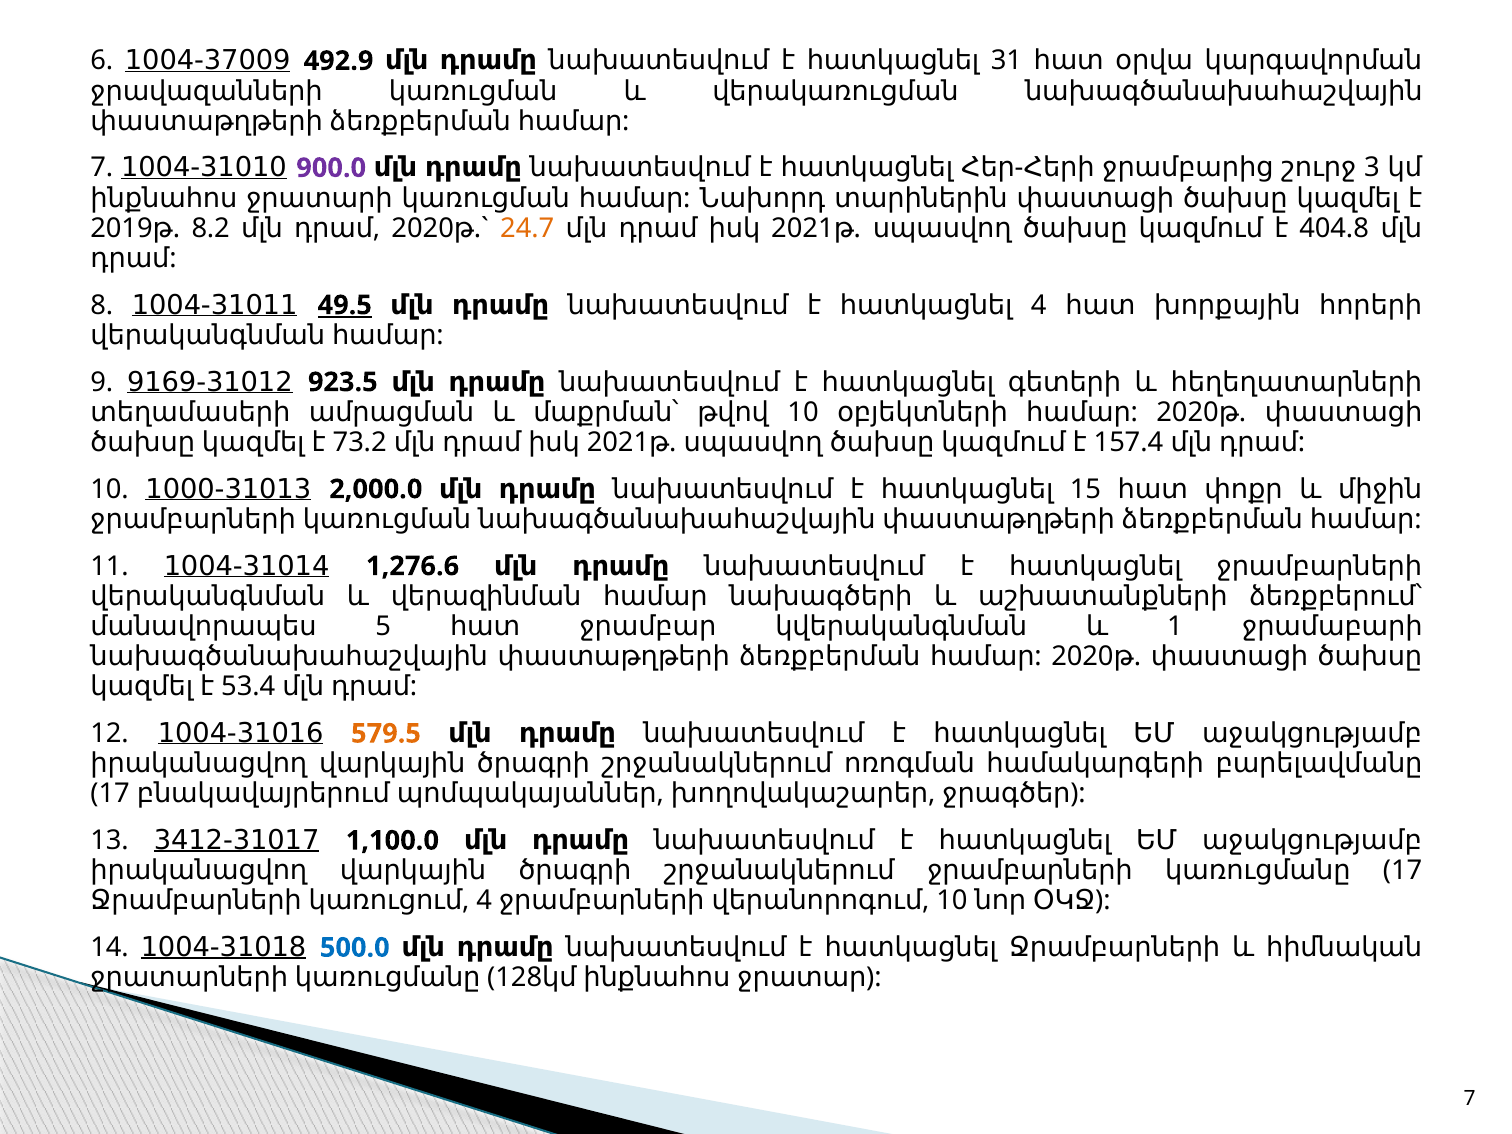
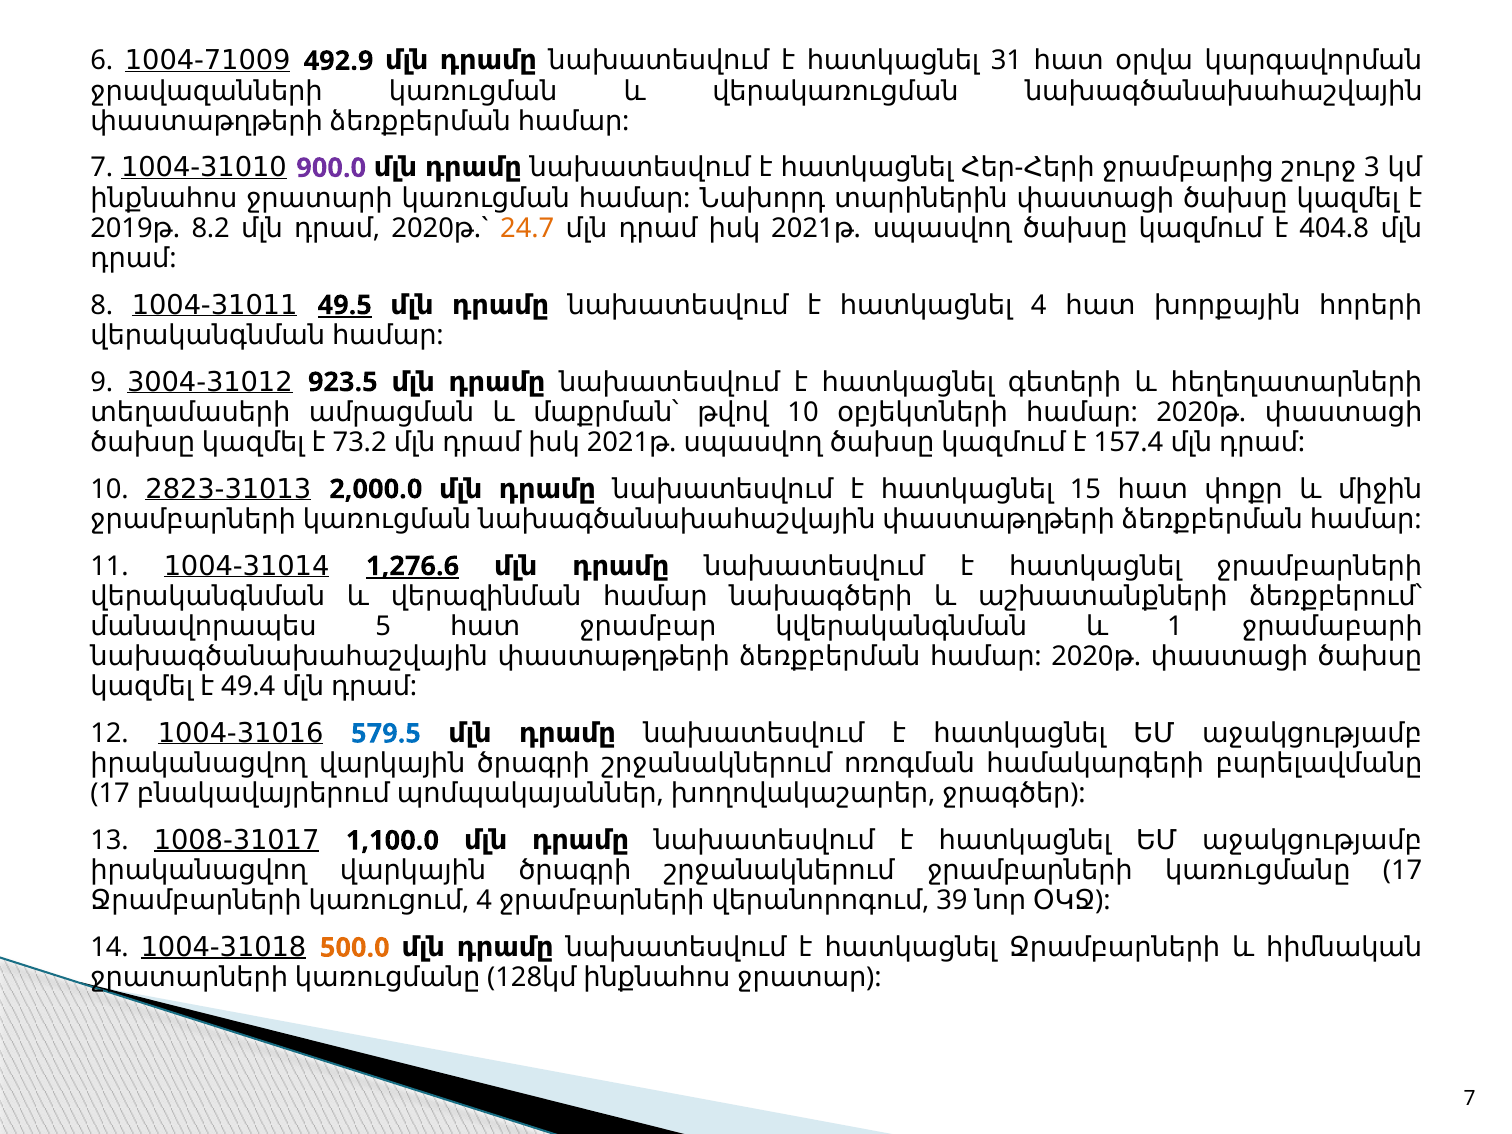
1004-37009: 1004-37009 -> 1004-71009 (208, 61)
9169-31012: 9169-31012 -> 3004-31012 (210, 382)
1000-31013: 1000-31013 -> 2823-31013 (228, 489)
1,276.6 underline: none -> present (413, 566)
53.4: 53.4 -> 49.4 (248, 687)
579.5 colour: orange -> blue (386, 734)
3412-31017: 3412-31017 -> 1008-31017 (237, 841)
10: 10 -> 39 (952, 901)
500.0 colour: blue -> orange (355, 948)
